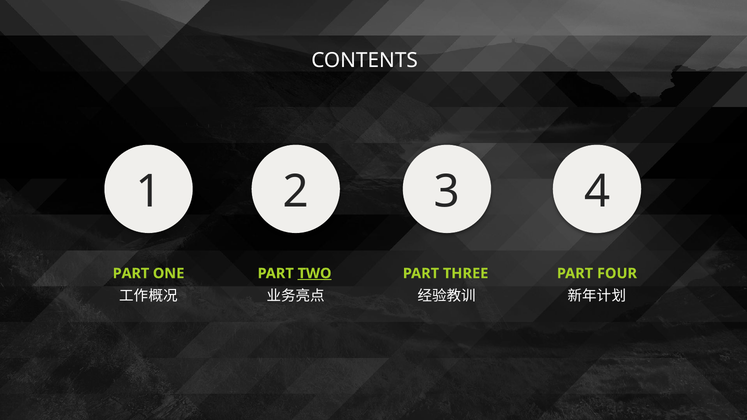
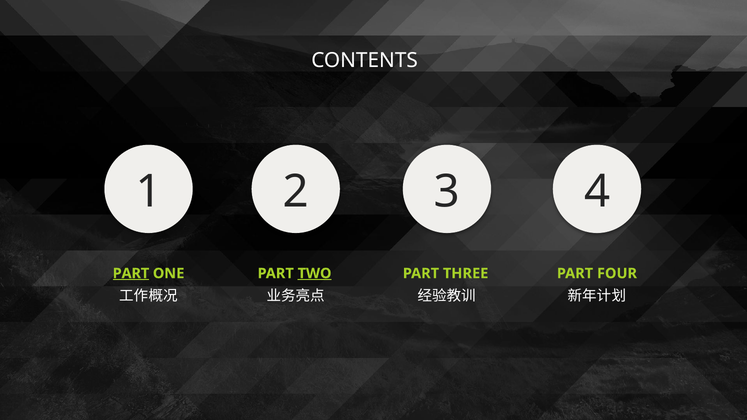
PART underline: none -> present (131, 274)
